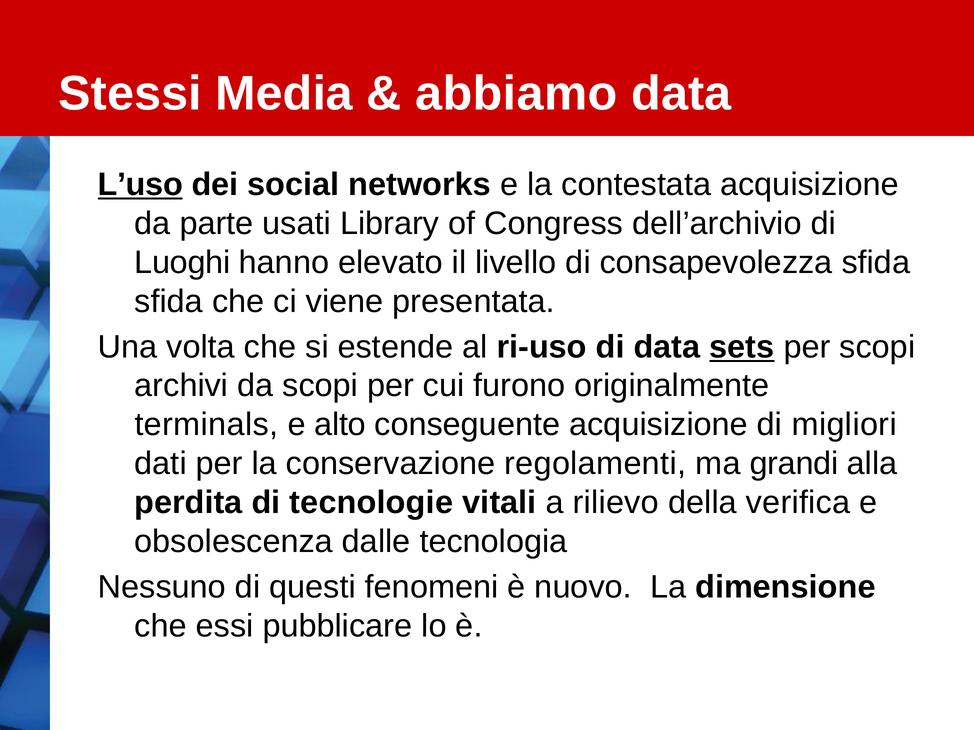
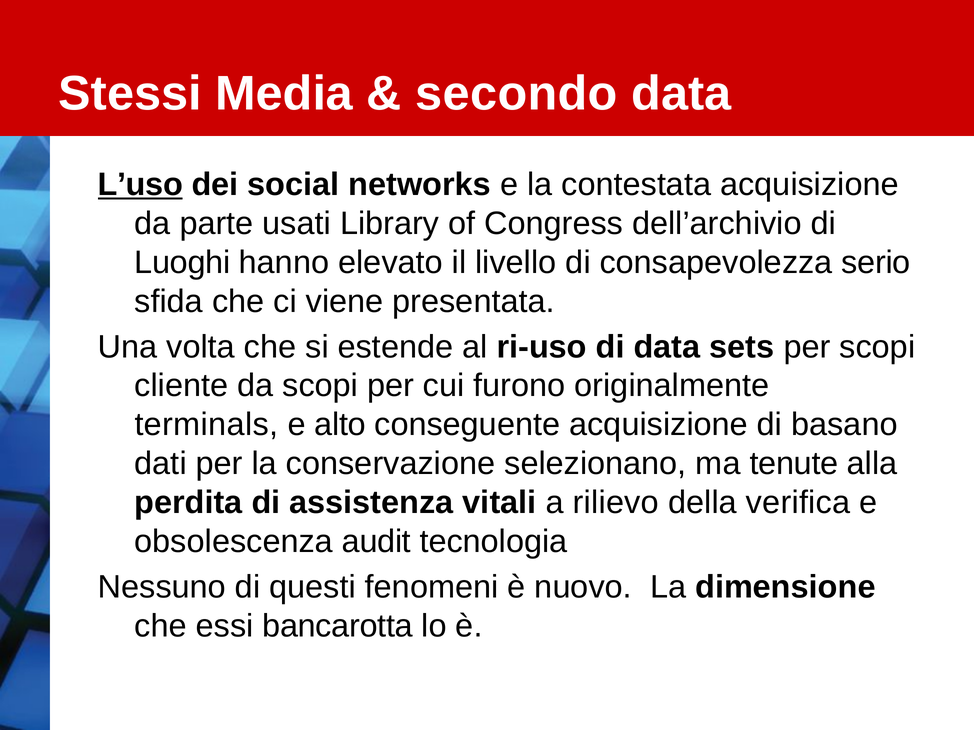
abbiamo: abbiamo -> secondo (516, 94)
consapevolezza sfida: sfida -> serio (876, 263)
sets underline: present -> none (742, 347)
archivi: archivi -> cliente (181, 386)
migliori: migliori -> basano (844, 425)
regolamenti: regolamenti -> selezionano (595, 464)
grandi: grandi -> tenute (794, 464)
tecnologie: tecnologie -> assistenza (371, 503)
dalle: dalle -> audit (376, 542)
pubblicare: pubblicare -> bancarotta (338, 626)
